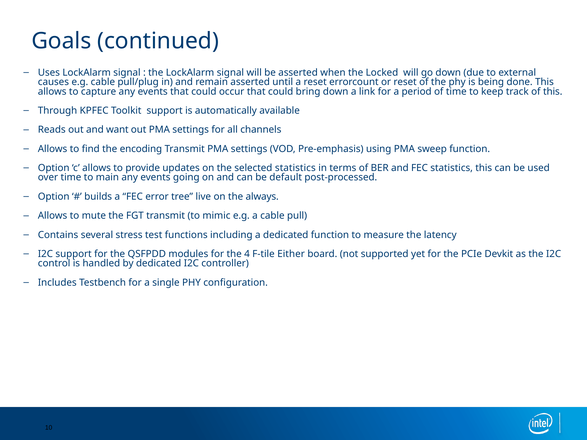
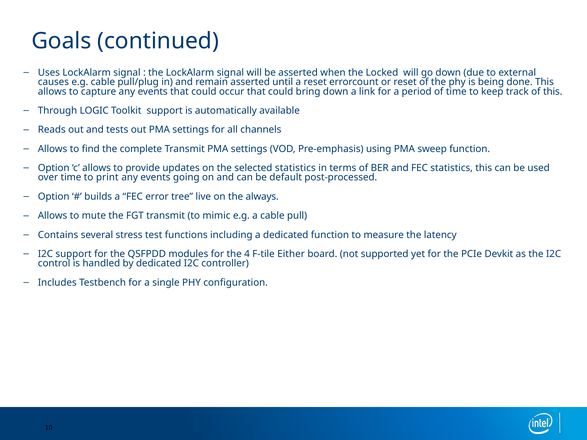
KPFEC: KPFEC -> LOGIC (94, 111)
want: want -> tests (117, 130)
encoding: encoding -> complete (141, 149)
main: main -> print (107, 178)
